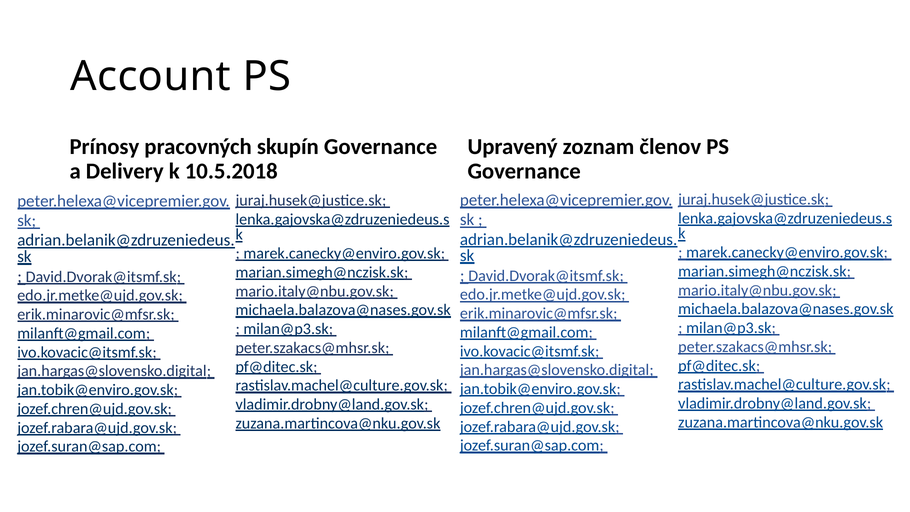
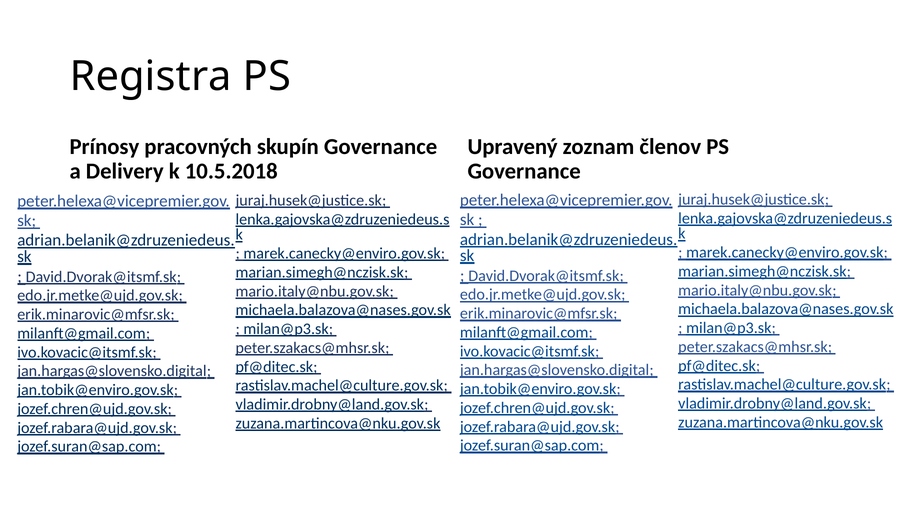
Account: Account -> Registra (151, 76)
